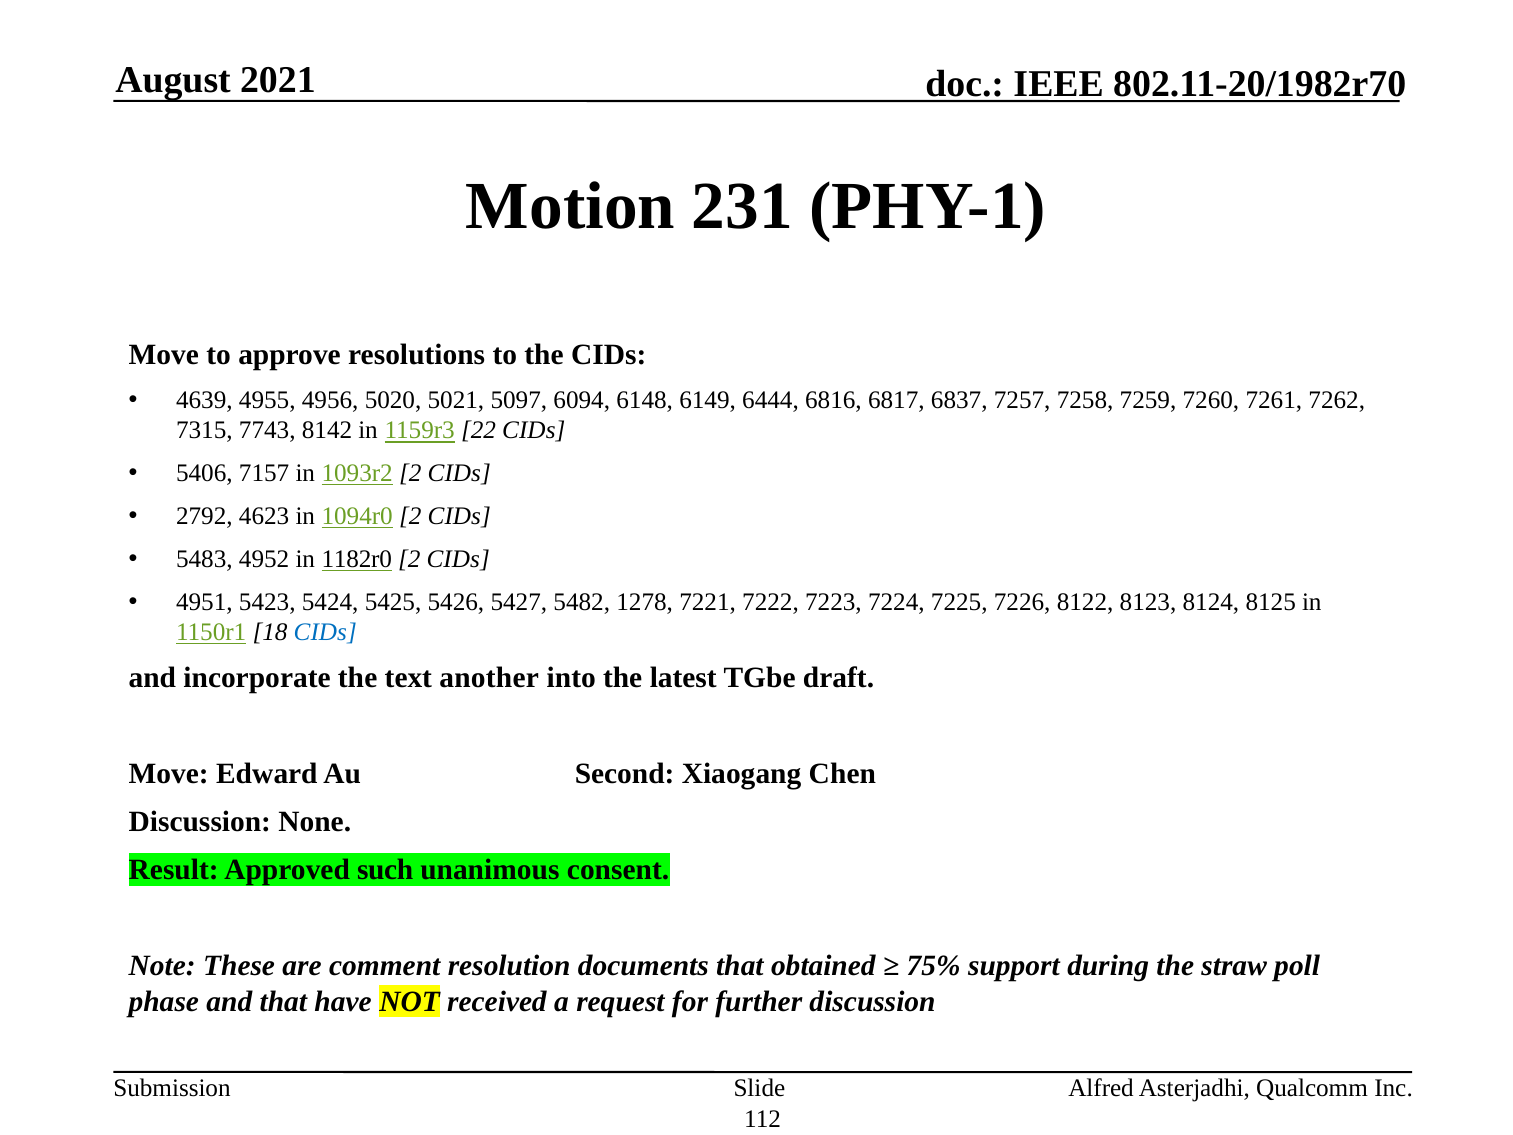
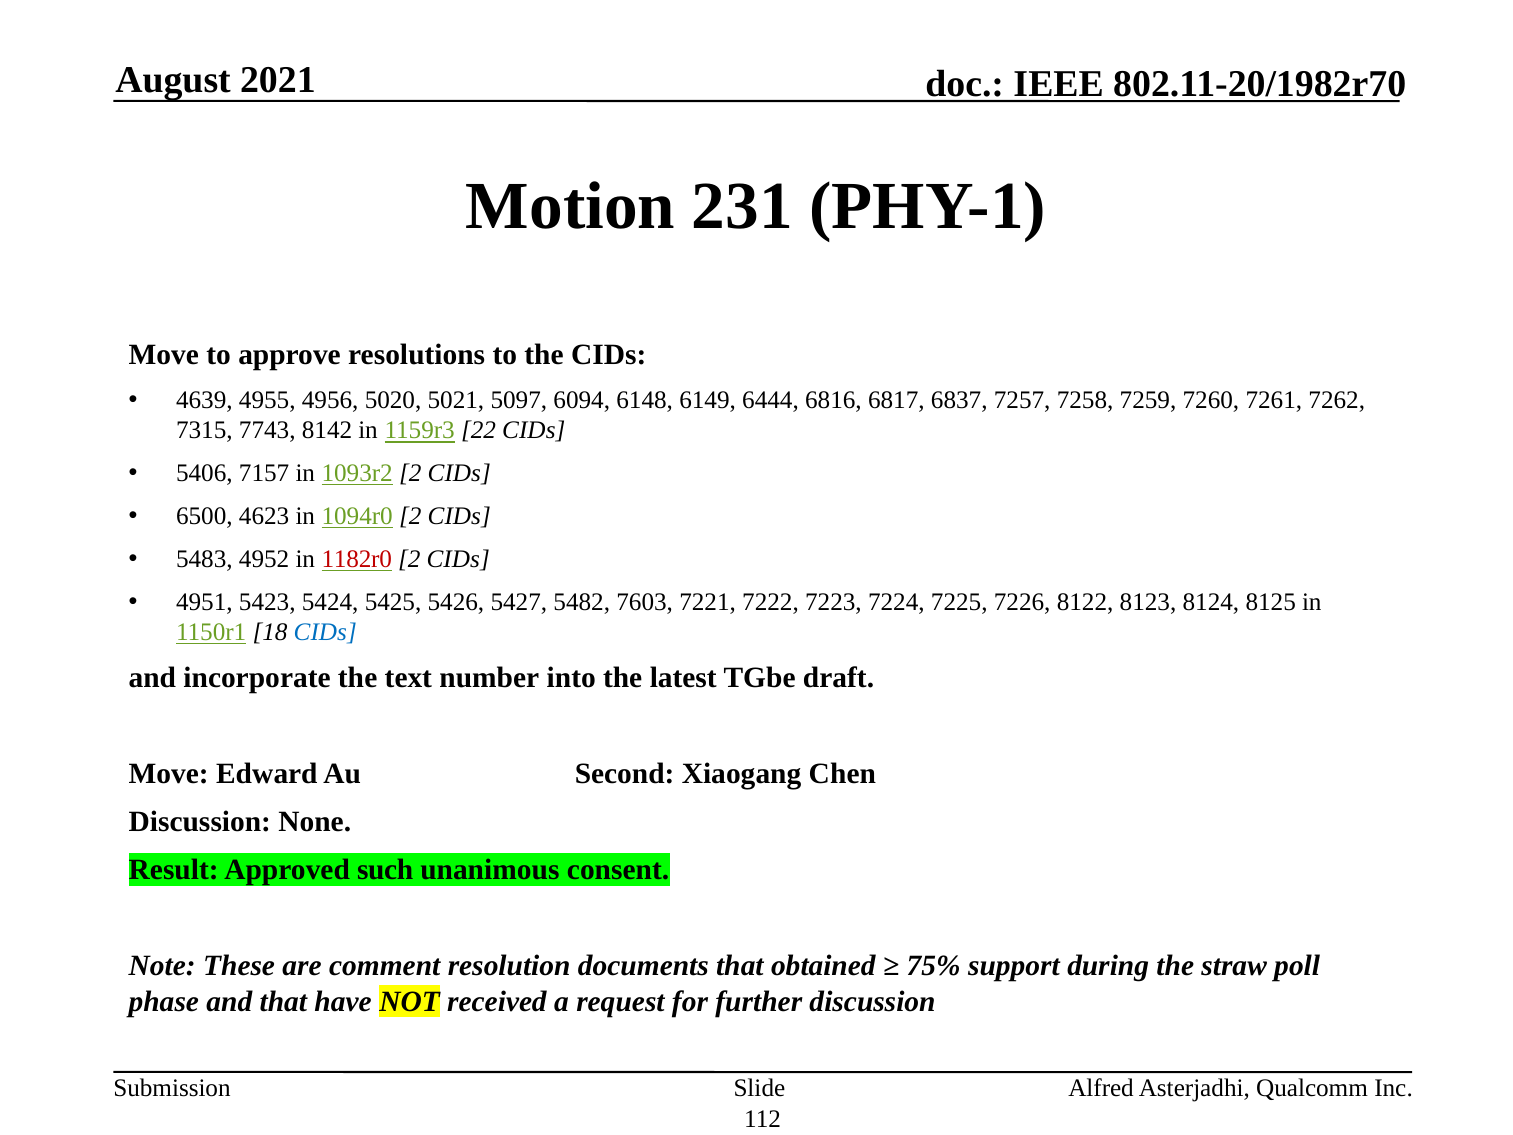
2792: 2792 -> 6500 (204, 516)
1182r0 colour: black -> red (357, 559)
1278: 1278 -> 7603 (645, 602)
another: another -> number (489, 678)
